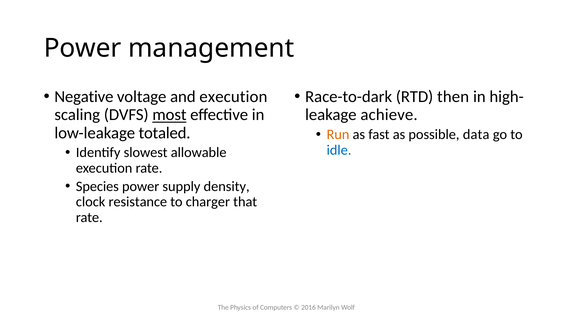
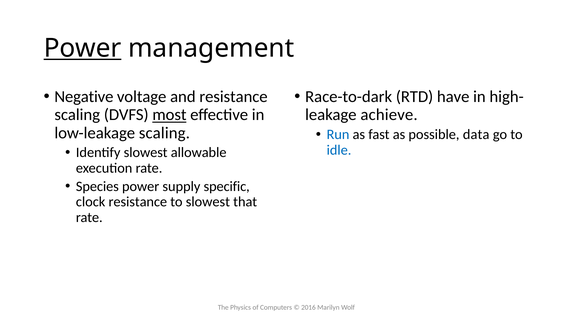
Power underline: none -> present (83, 48)
and execution: execution -> resistance (234, 97)
then: then -> have (453, 97)
low-leakage totaled: totaled -> scaling (164, 133)
Run colour: orange -> blue (338, 135)
density: density -> specific (227, 187)
to charger: charger -> slowest (208, 202)
